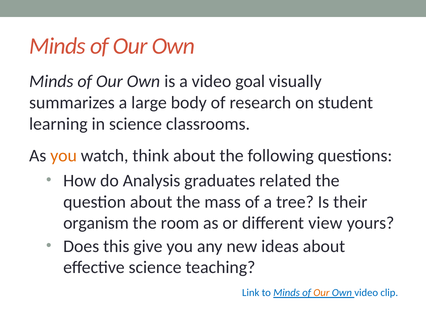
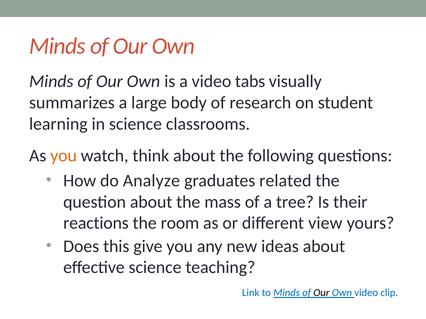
goal: goal -> tabs (250, 81)
Analysis: Analysis -> Analyze (151, 181)
organism: organism -> reactions (96, 223)
Our colour: orange -> black (321, 293)
